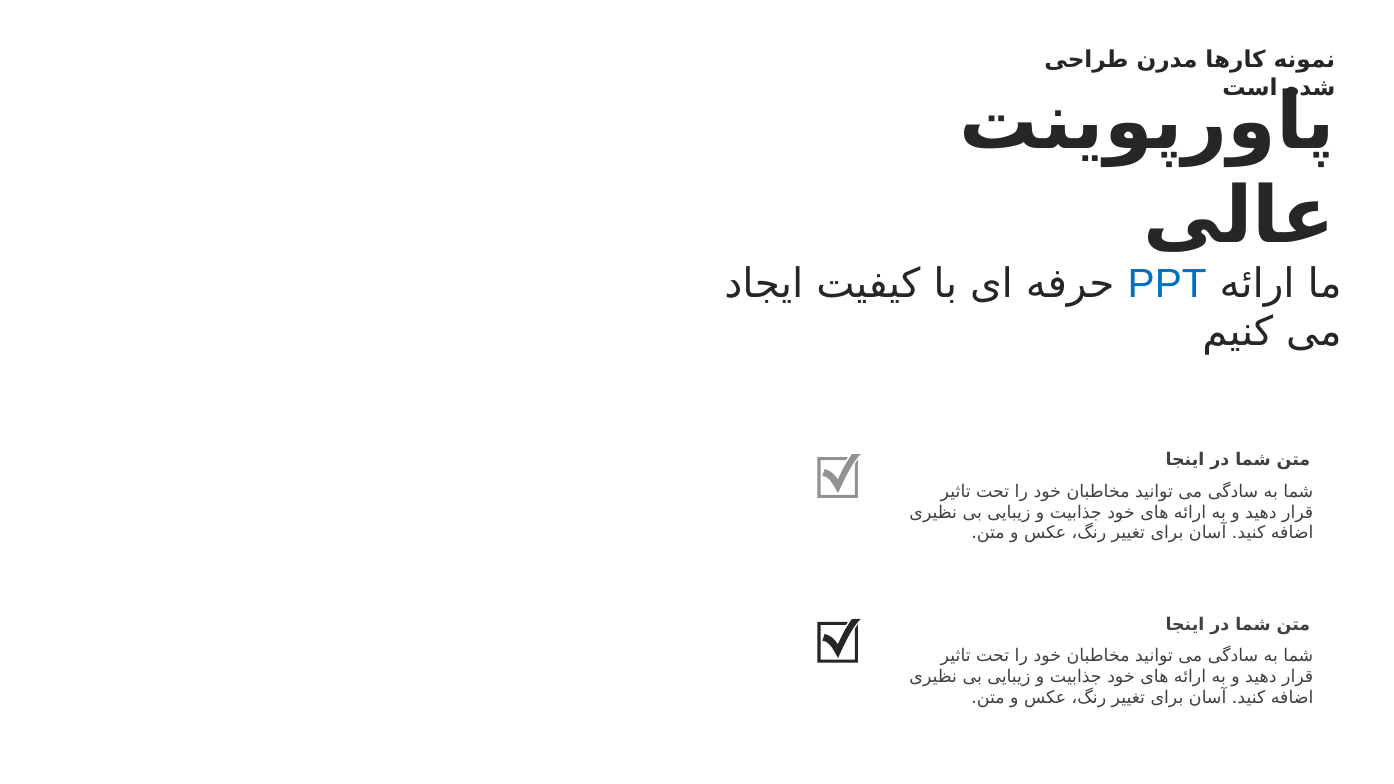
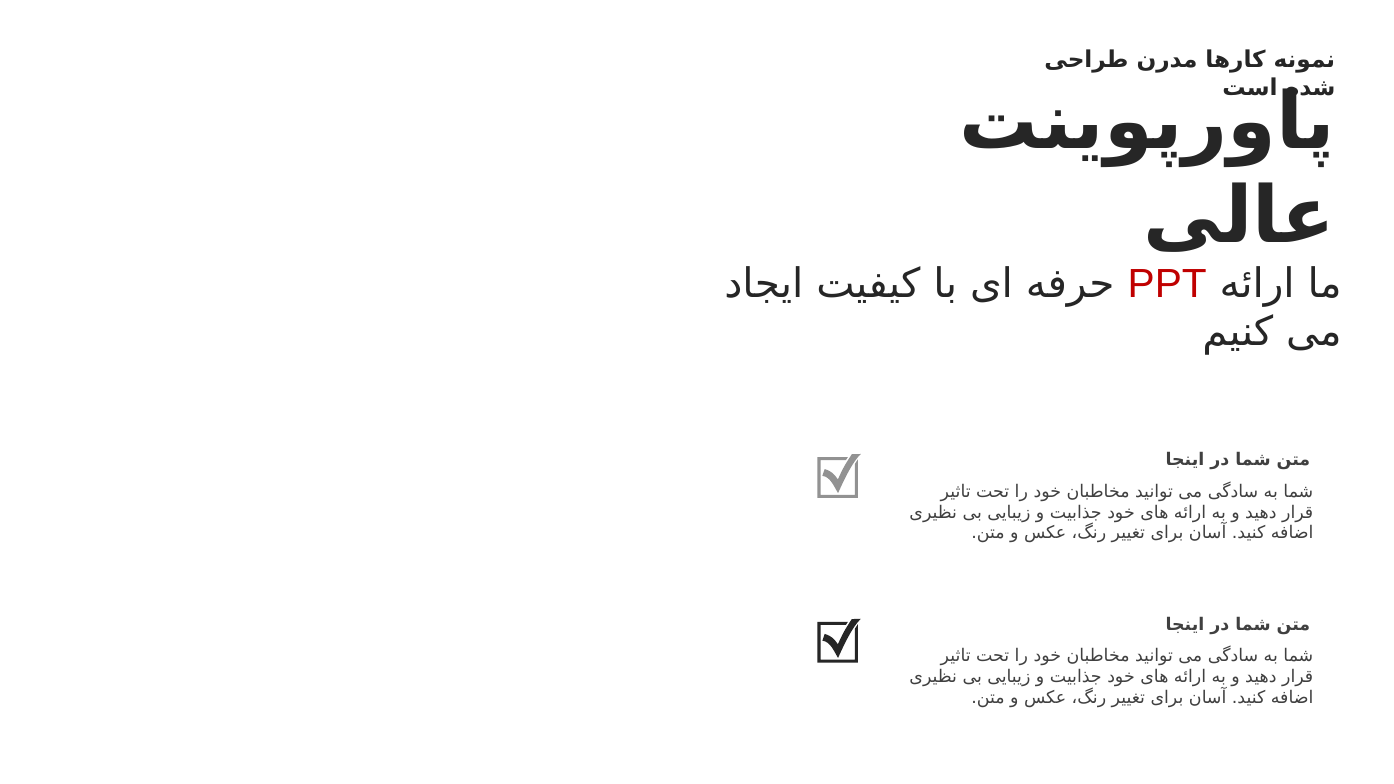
PPT colour: blue -> red (1167, 284)
